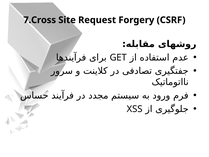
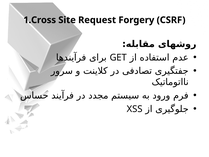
7.Cross: 7.Cross -> 1.Cross (40, 20)
